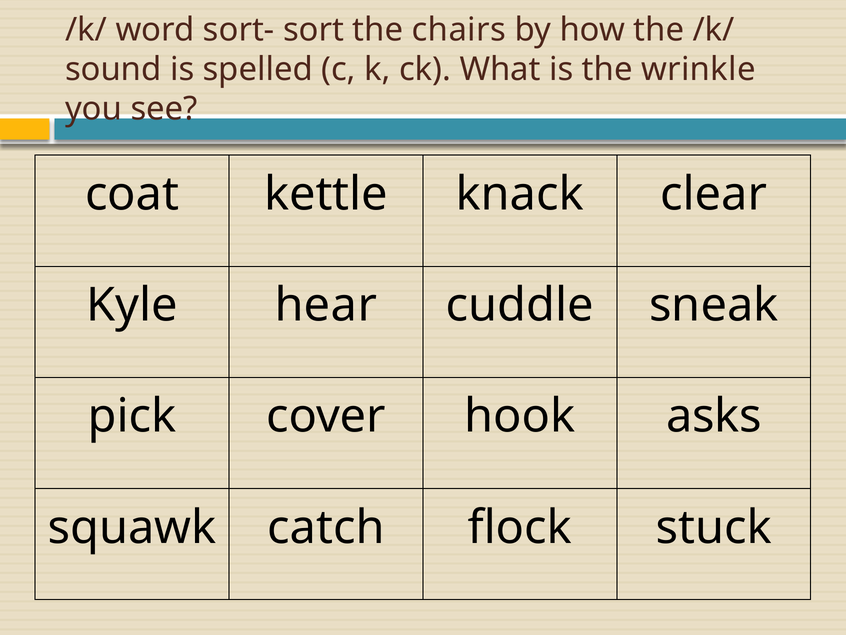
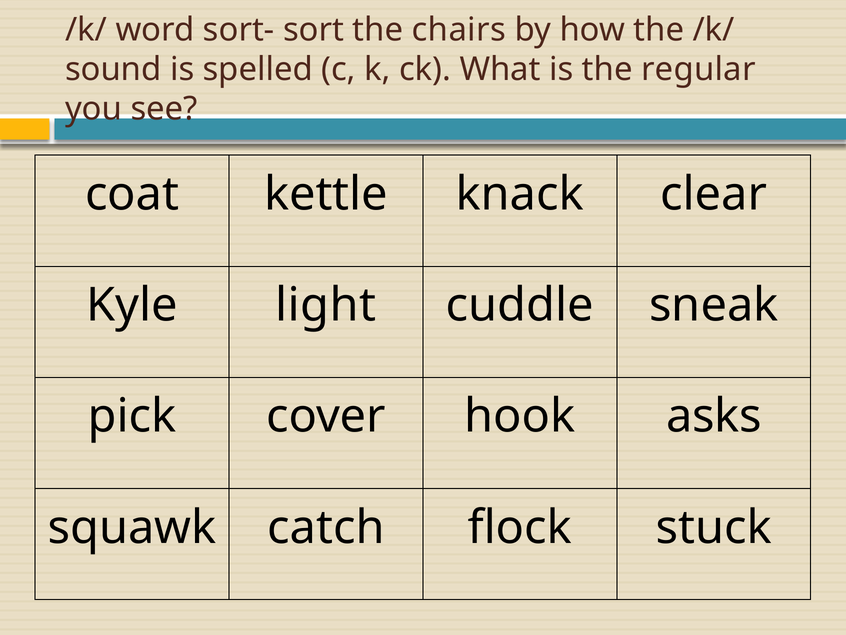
wrinkle: wrinkle -> regular (698, 69)
hear: hear -> light (326, 305)
